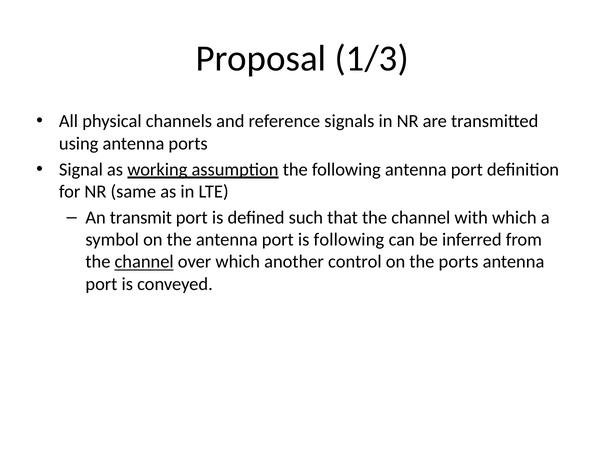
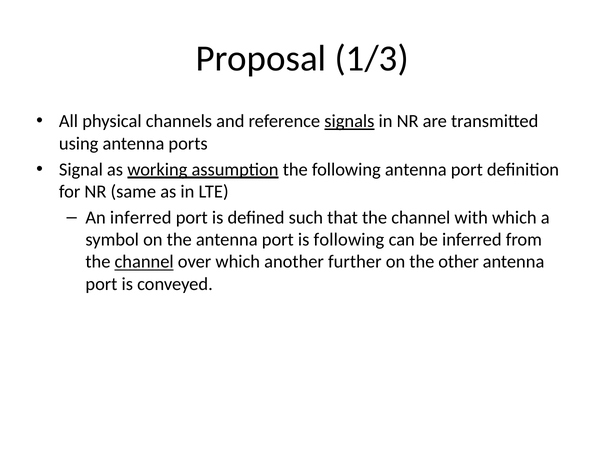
signals underline: none -> present (349, 121)
An transmit: transmit -> inferred (141, 217)
control: control -> further (355, 262)
the ports: ports -> other (459, 262)
